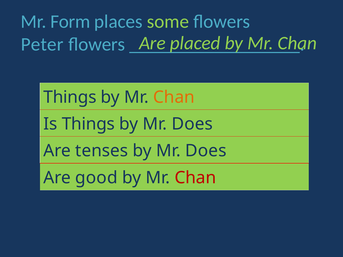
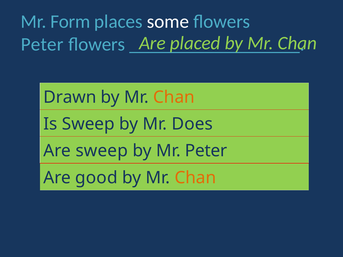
some colour: light green -> white (168, 22)
Things: Things -> Drawn (70, 97)
Is Things: Things -> Sweep (88, 124)
Are tenses: tenses -> sweep (102, 151)
Does: Does -> Peter (206, 151)
Chan colour: red -> orange (195, 178)
